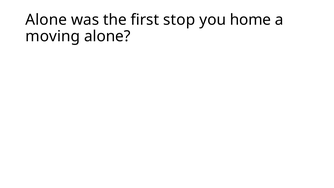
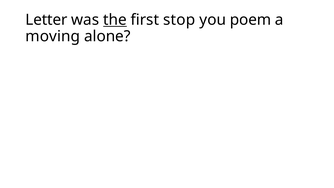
Alone: Alone -> Letter (46, 20)
the underline: none -> present (115, 20)
home: home -> poem (251, 20)
